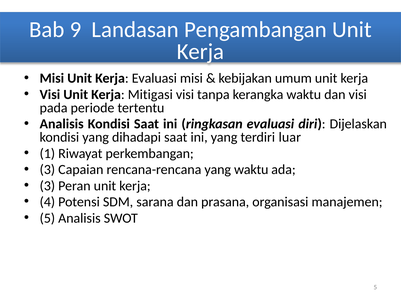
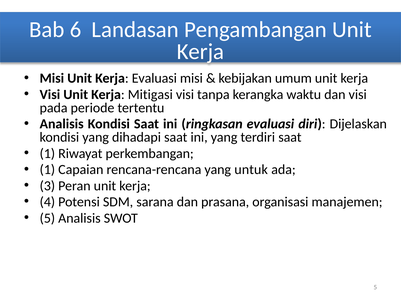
9: 9 -> 6 (75, 30)
terdiri luar: luar -> saat (290, 137)
3: 3 -> 1 (47, 170)
yang waktu: waktu -> untuk (251, 170)
